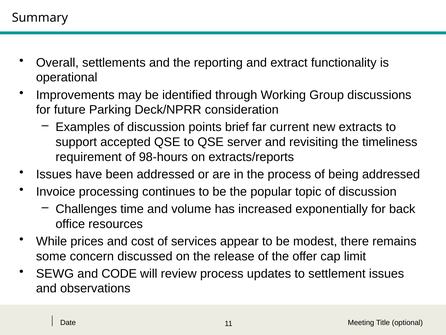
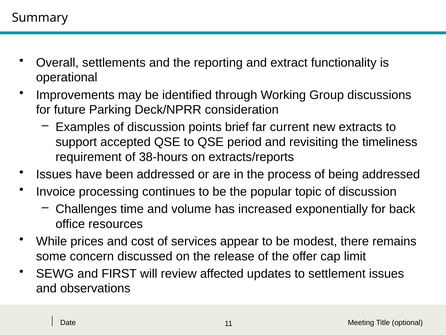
server: server -> period (244, 142)
98-hours: 98-hours -> 38-hours (163, 157)
CODE: CODE -> FIRST (119, 273)
review process: process -> affected (222, 273)
